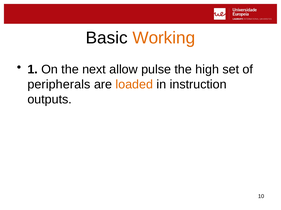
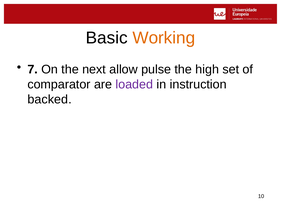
1: 1 -> 7 (33, 70)
peripherals: peripherals -> comparator (59, 85)
loaded colour: orange -> purple (134, 85)
outputs: outputs -> backed (50, 100)
